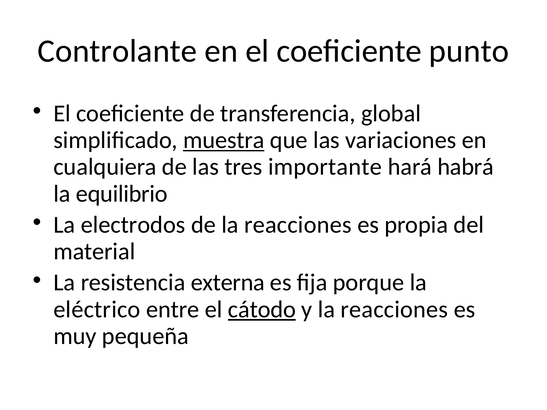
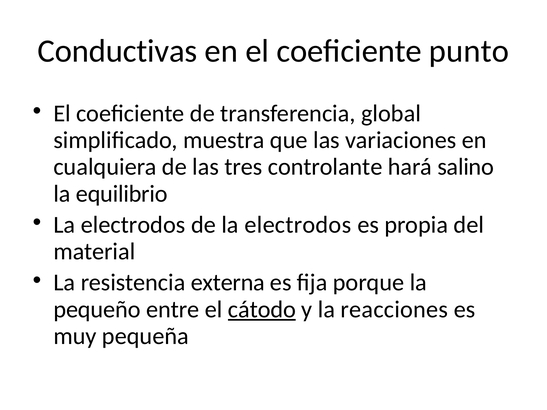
Controlante: Controlante -> Conductivas (118, 51)
muestra underline: present -> none (224, 140)
importante: importante -> controlante (325, 167)
habrá: habrá -> salino (466, 167)
de la reacciones: reacciones -> electrodos (298, 225)
eléctrico: eléctrico -> pequeño (97, 310)
